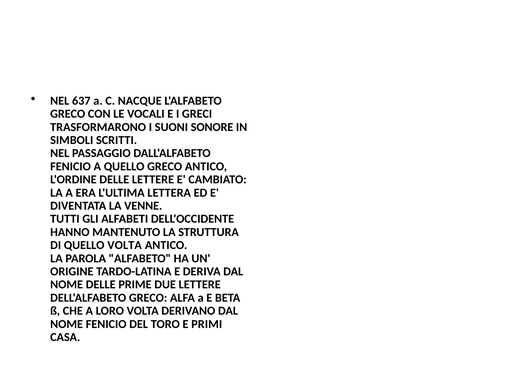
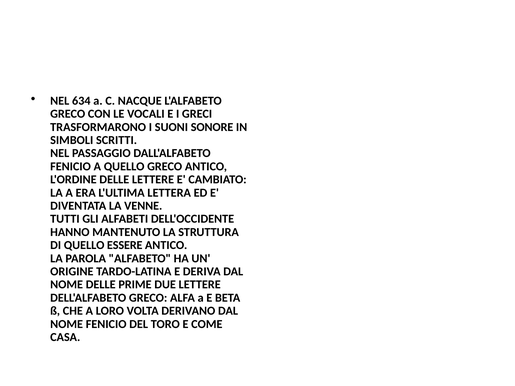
637: 637 -> 634 (81, 101)
QUELLO VOLTA: VOLTA -> ESSERE (125, 245)
PRIMI: PRIMI -> COME (207, 324)
